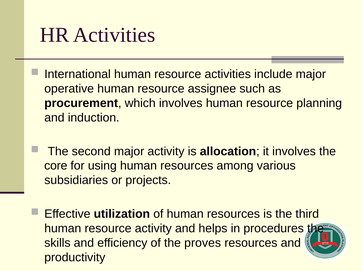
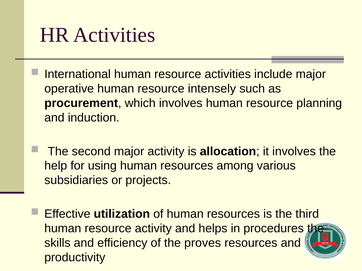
assignee: assignee -> intensely (212, 89)
core: core -> help (56, 166)
